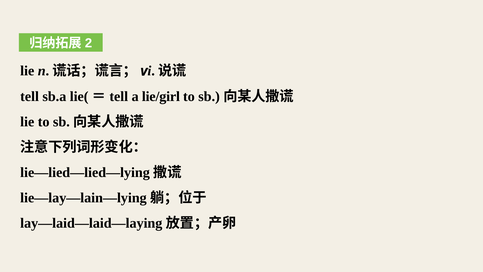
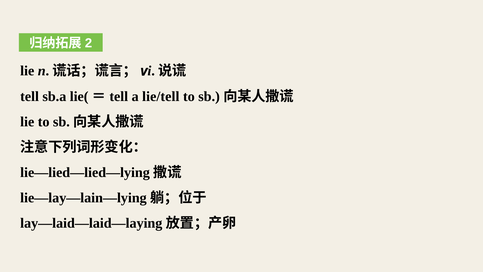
lie/girl: lie/girl -> lie/tell (161, 96)
